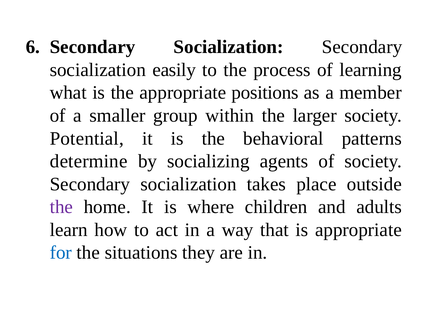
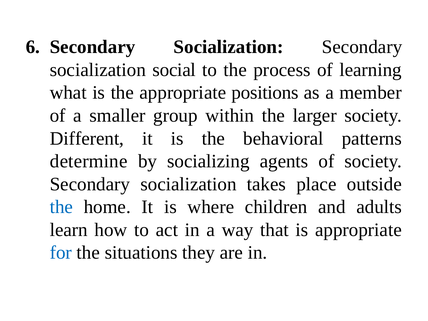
easily: easily -> social (174, 70)
Potential: Potential -> Different (87, 138)
the colour: purple -> blue (61, 207)
